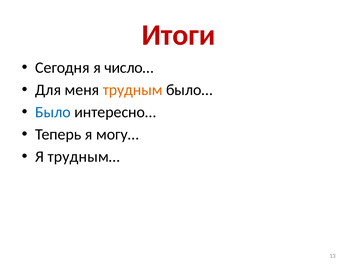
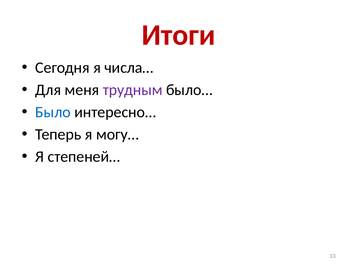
число…: число… -> числа… (129, 68)
трудным colour: orange -> purple (133, 90)
трудным…: трудным… -> степеней… (84, 156)
